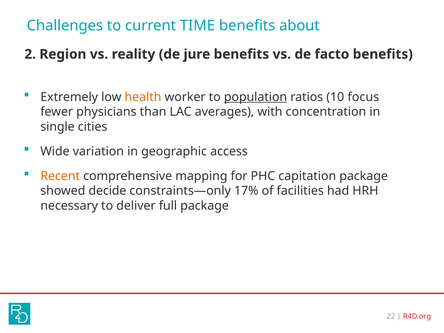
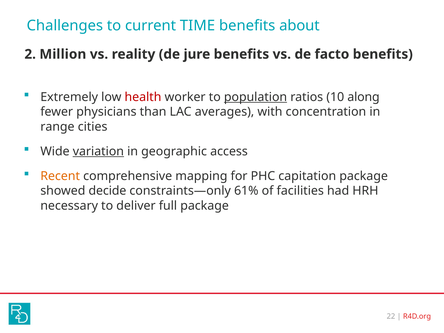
Region: Region -> Million (63, 54)
health colour: orange -> red (143, 97)
focus: focus -> along (364, 97)
single: single -> range (57, 127)
variation underline: none -> present (98, 151)
17%: 17% -> 61% (246, 191)
